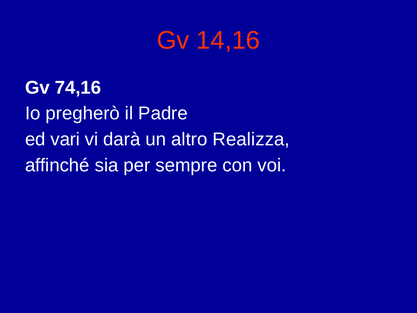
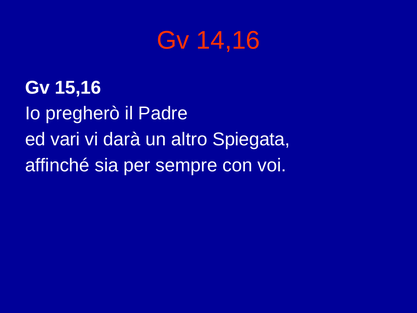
74,16: 74,16 -> 15,16 (78, 87)
Realizza: Realizza -> Spiegata (251, 139)
